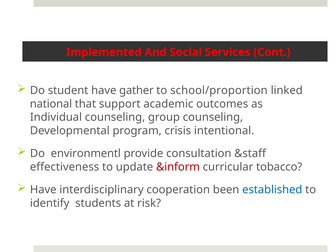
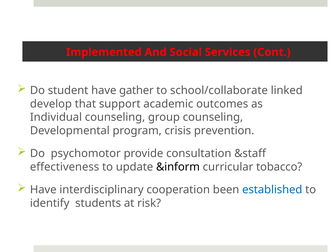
school/proportion: school/proportion -> school/collaborate (219, 90)
national: national -> develop (51, 104)
intentional: intentional -> prevention (224, 131)
environmentl: environmentl -> psychomotor (86, 153)
&inform colour: red -> black (178, 167)
